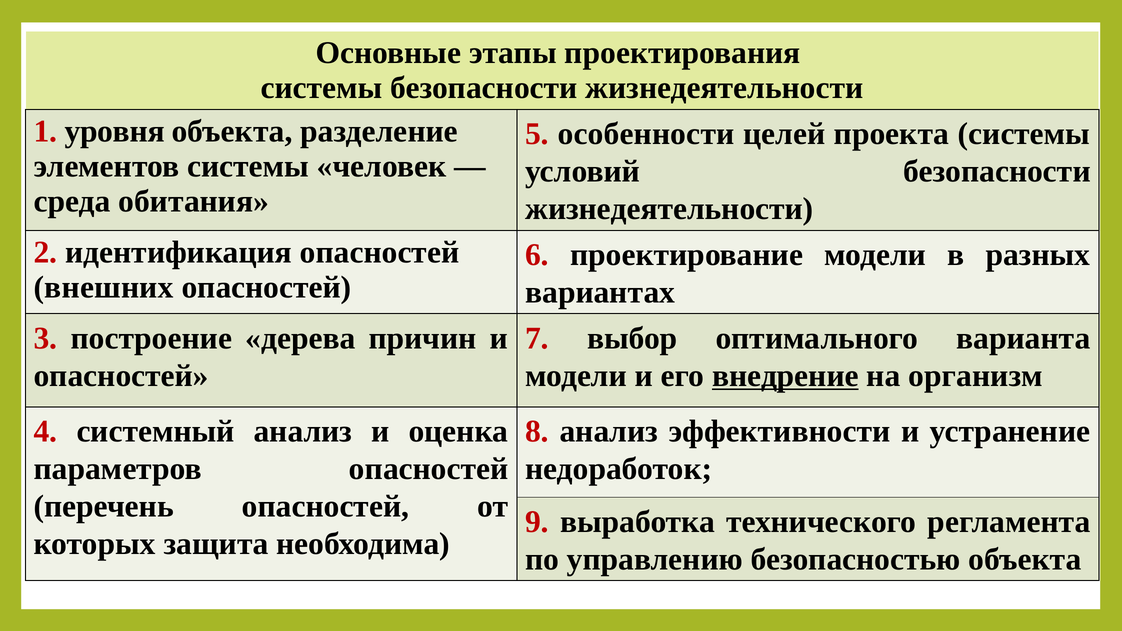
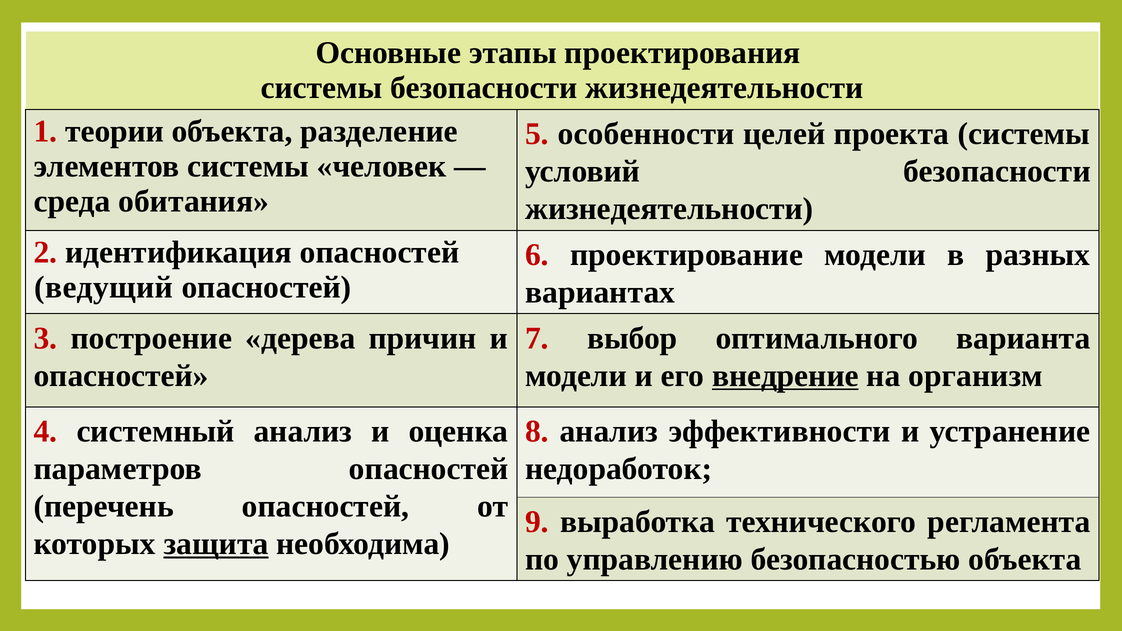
уровня: уровня -> теории (115, 131)
внешних: внешних -> ведущий (104, 287)
защита underline: none -> present (216, 544)
